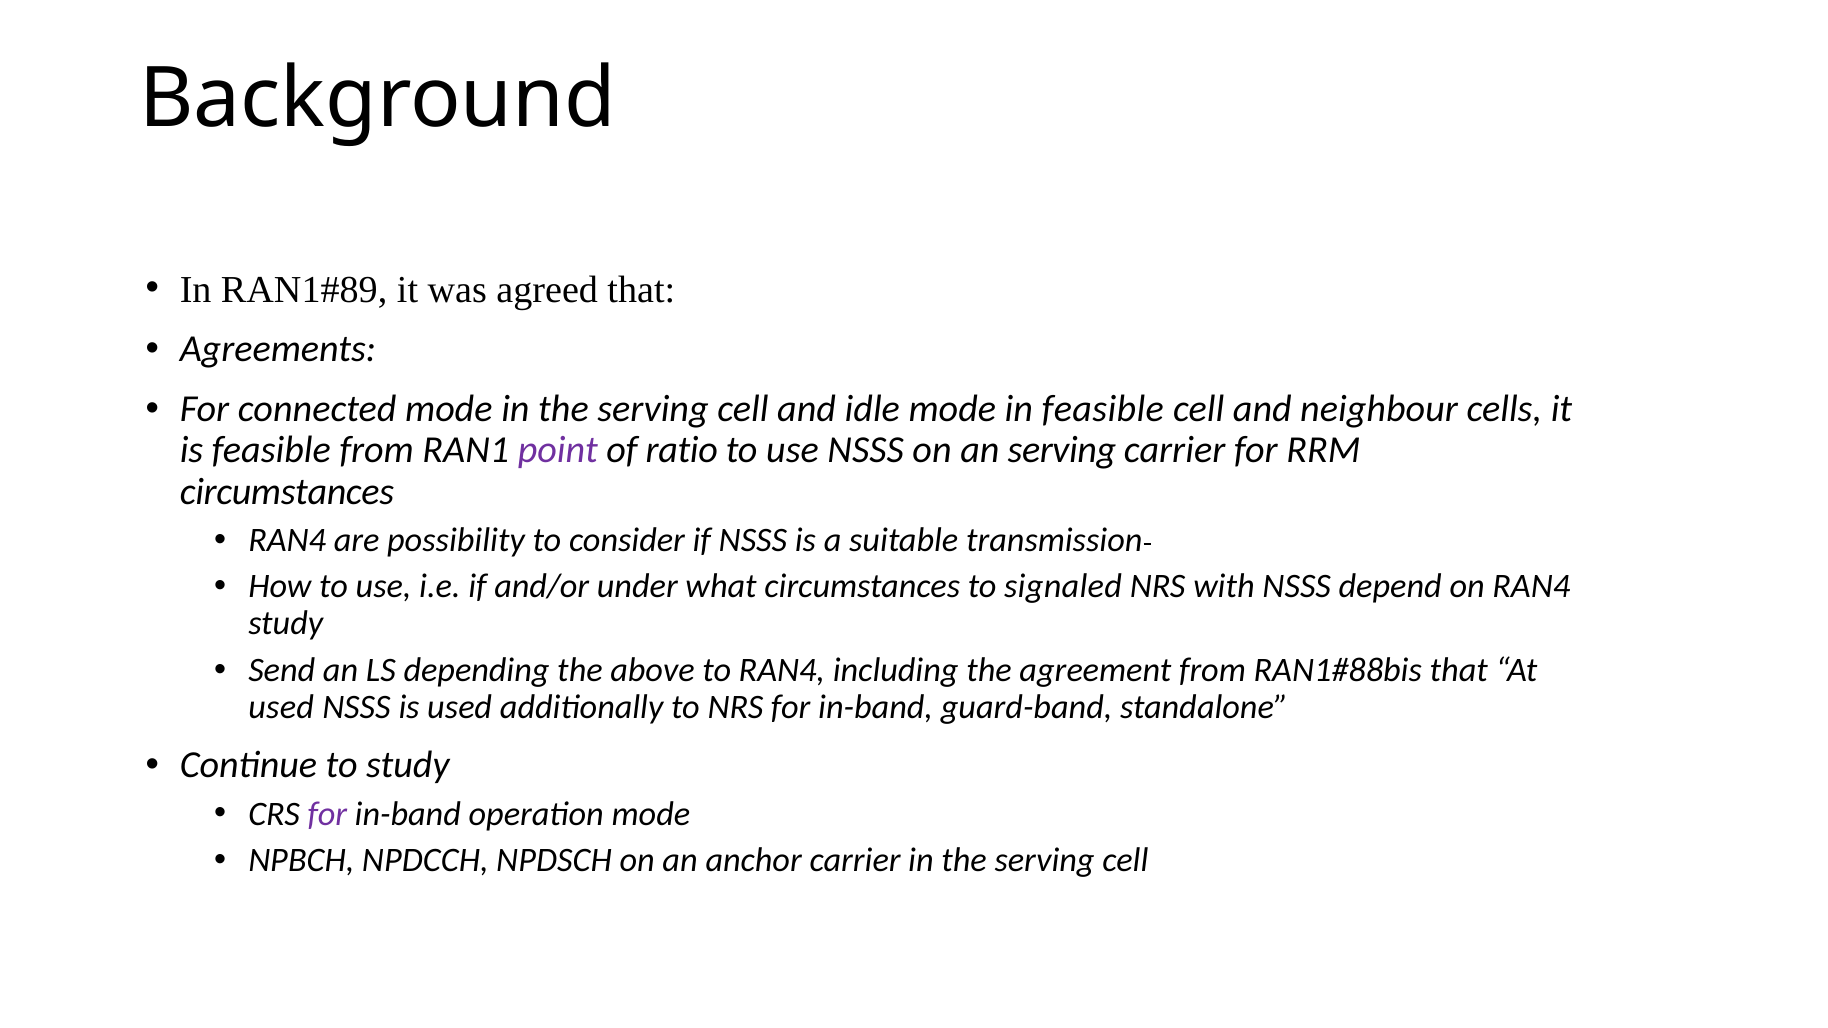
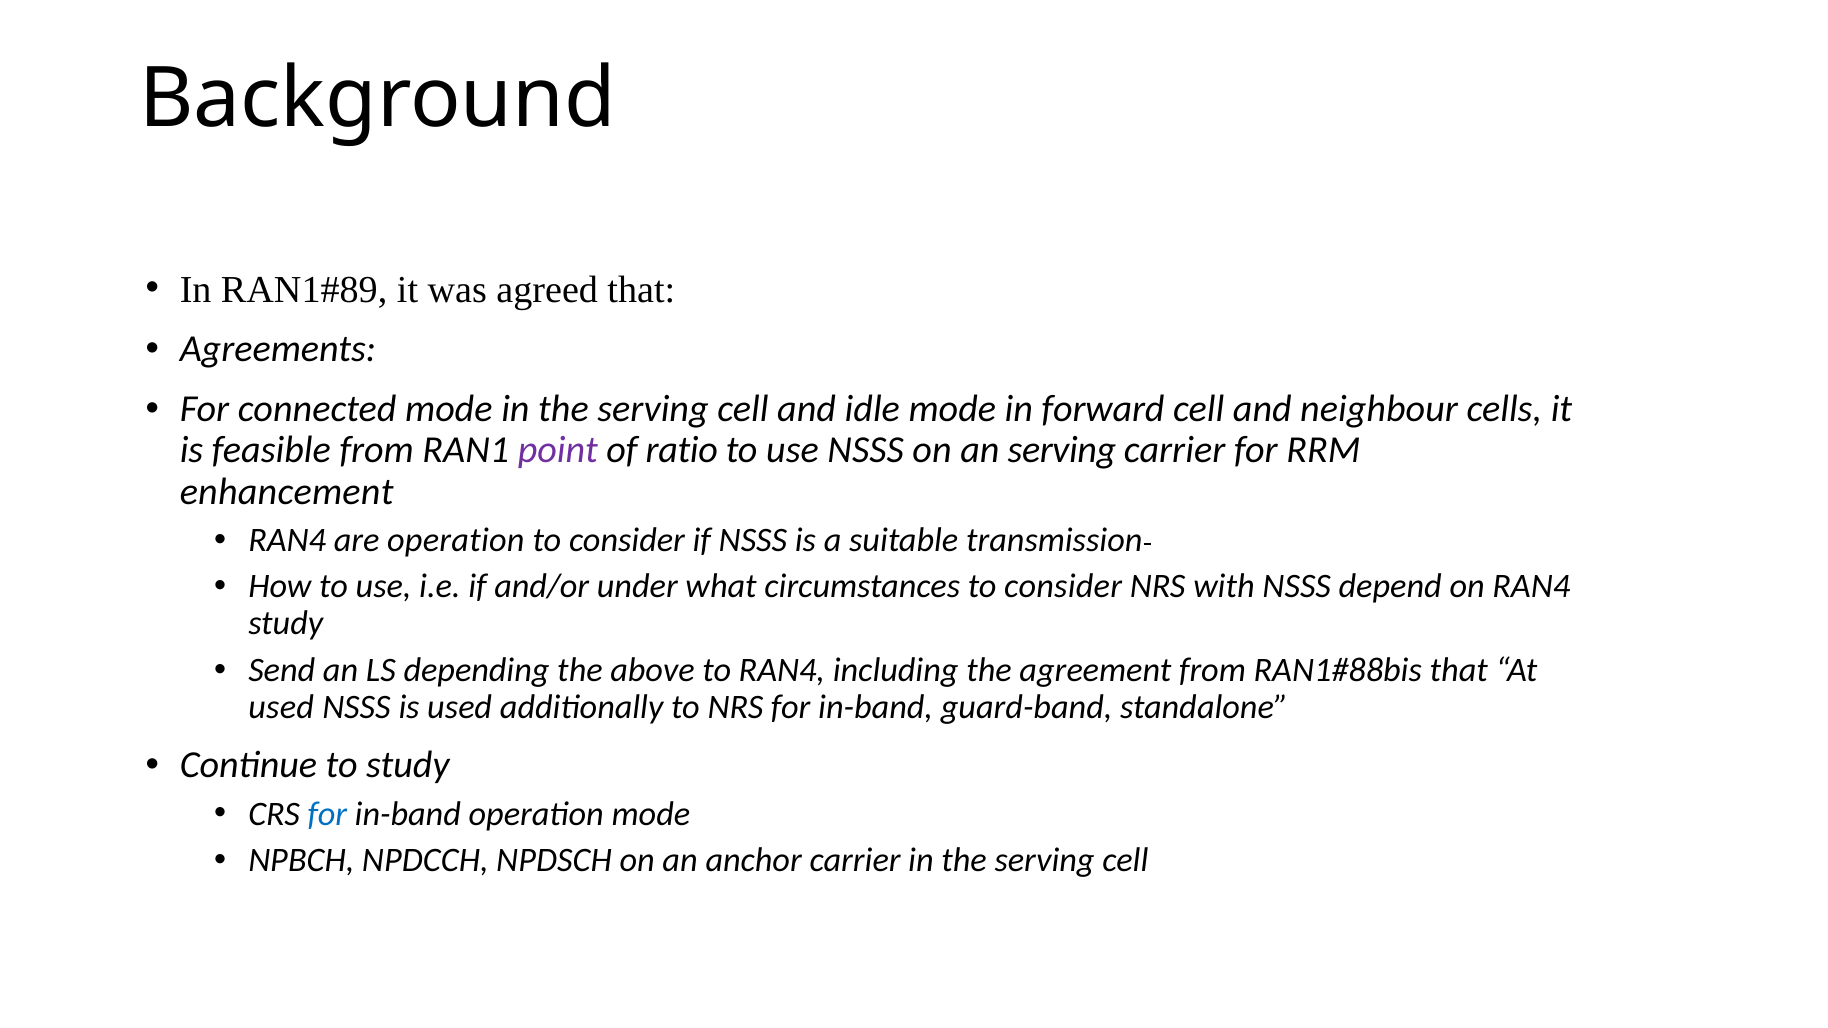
in feasible: feasible -> forward (1103, 409)
circumstances: circumstances -> enhancement (287, 492)
are possibility: possibility -> operation (456, 540)
circumstances to signaled: signaled -> consider (1063, 587)
for colour: purple -> blue (327, 814)
